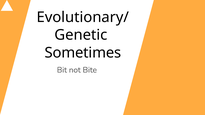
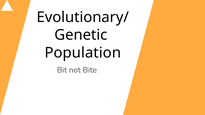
Sometimes: Sometimes -> Population (83, 53)
